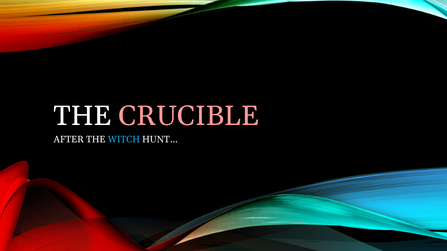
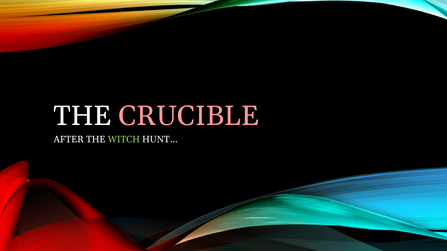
WITCH colour: light blue -> light green (124, 140)
